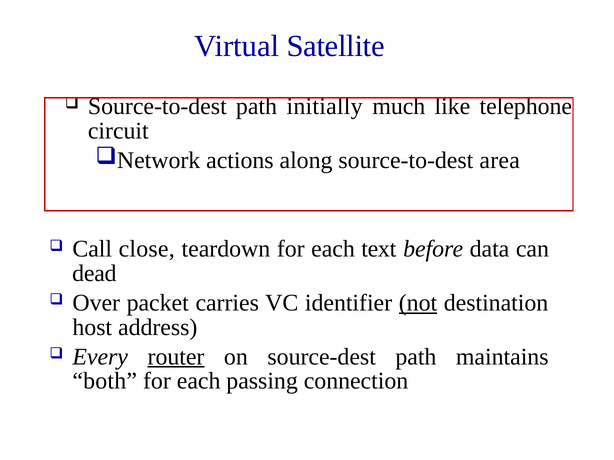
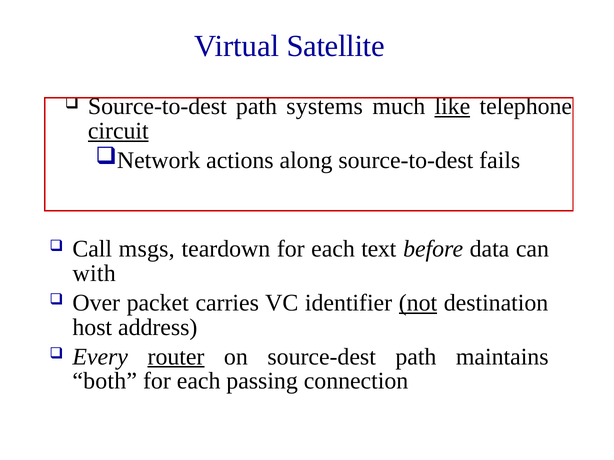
initially: initially -> systems (325, 107)
like underline: none -> present (452, 107)
circuit underline: none -> present (118, 131)
area: area -> fails (500, 161)
close: close -> msgs (147, 249)
dead: dead -> with (94, 274)
